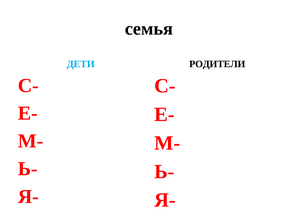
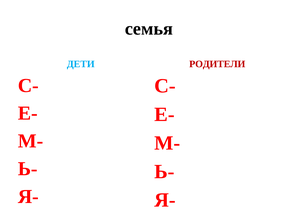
РОДИТЕЛИ colour: black -> red (217, 64)
